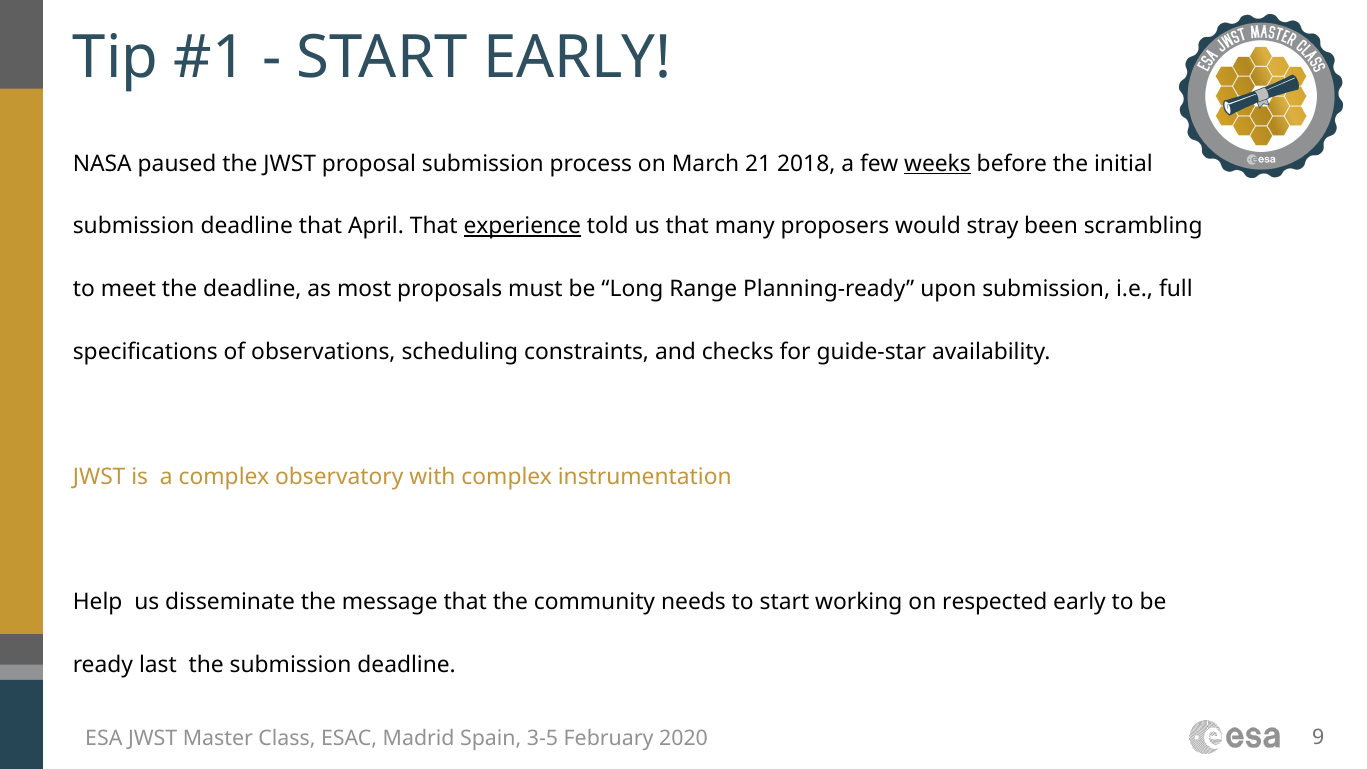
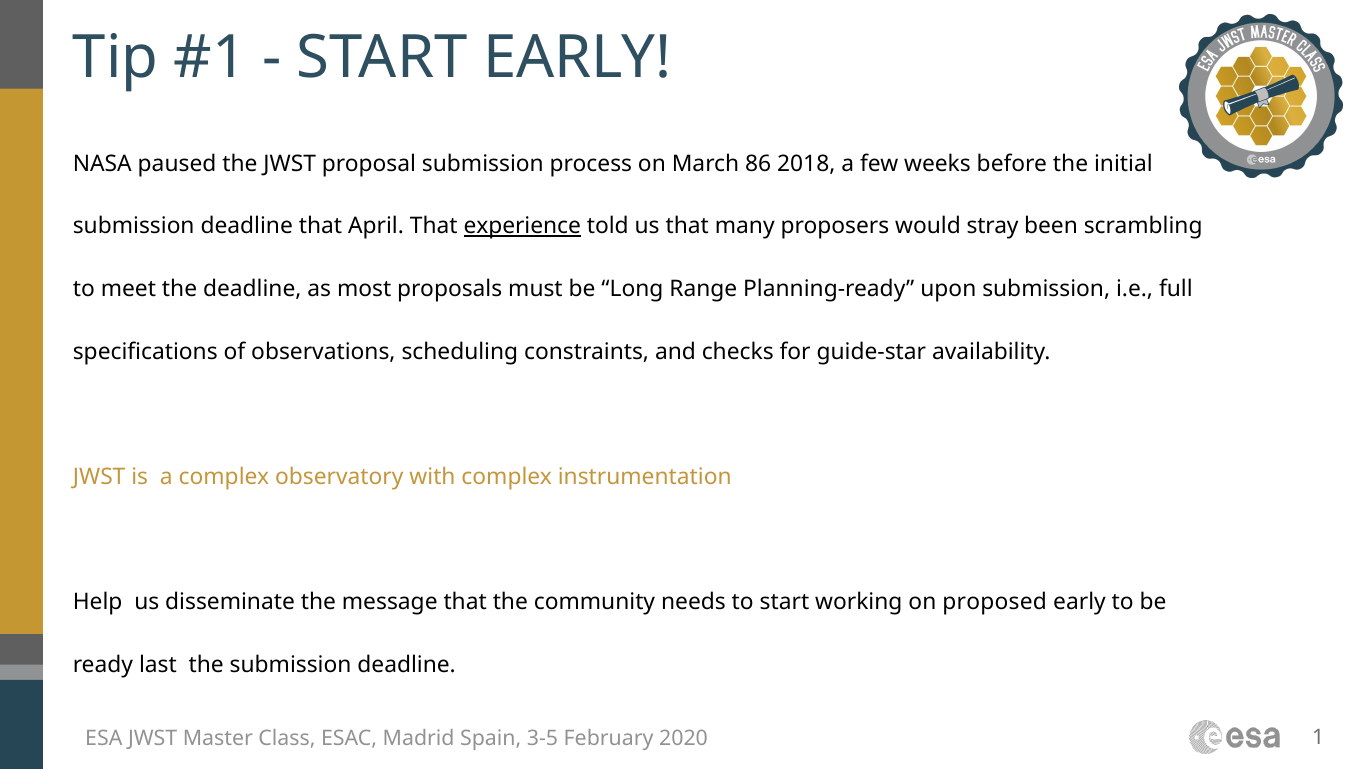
21: 21 -> 86 (758, 164)
weeks underline: present -> none (937, 164)
respected: respected -> proposed (995, 602)
9: 9 -> 1 (1318, 737)
